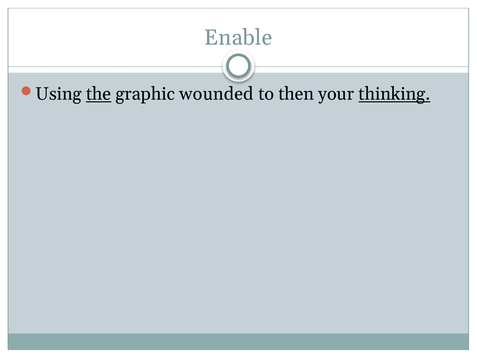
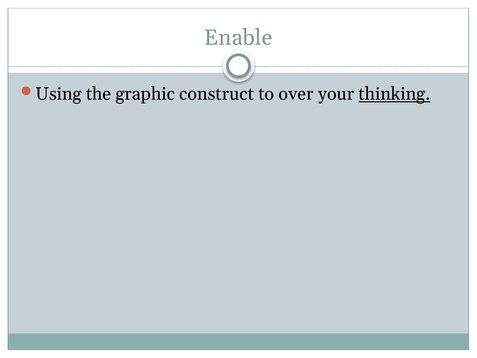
the underline: present -> none (99, 94)
wounded: wounded -> construct (217, 94)
then: then -> over (296, 94)
